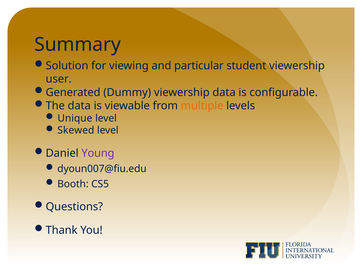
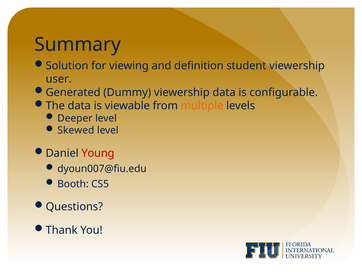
particular: particular -> definition (199, 66)
Unique: Unique -> Deeper (75, 118)
Young colour: purple -> red (98, 153)
